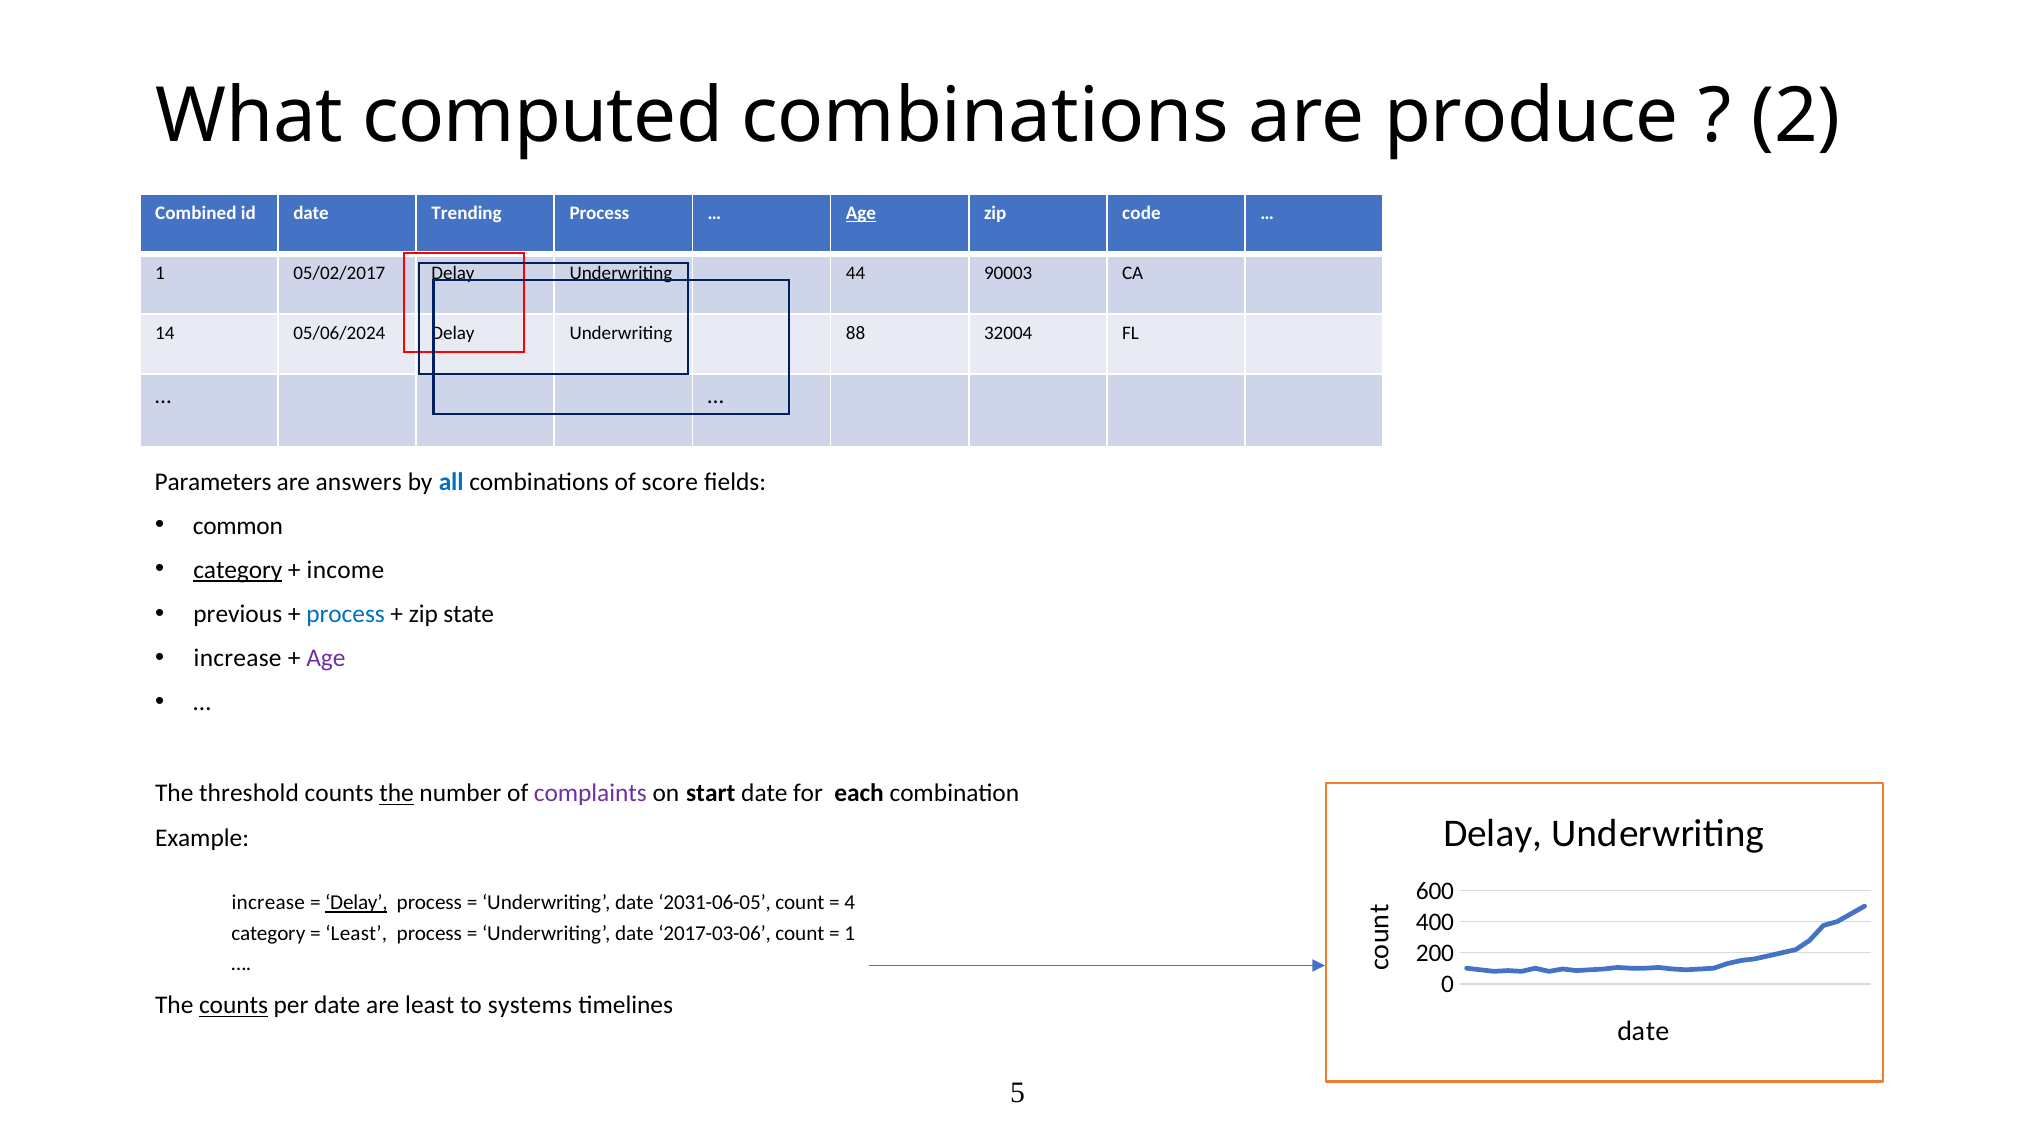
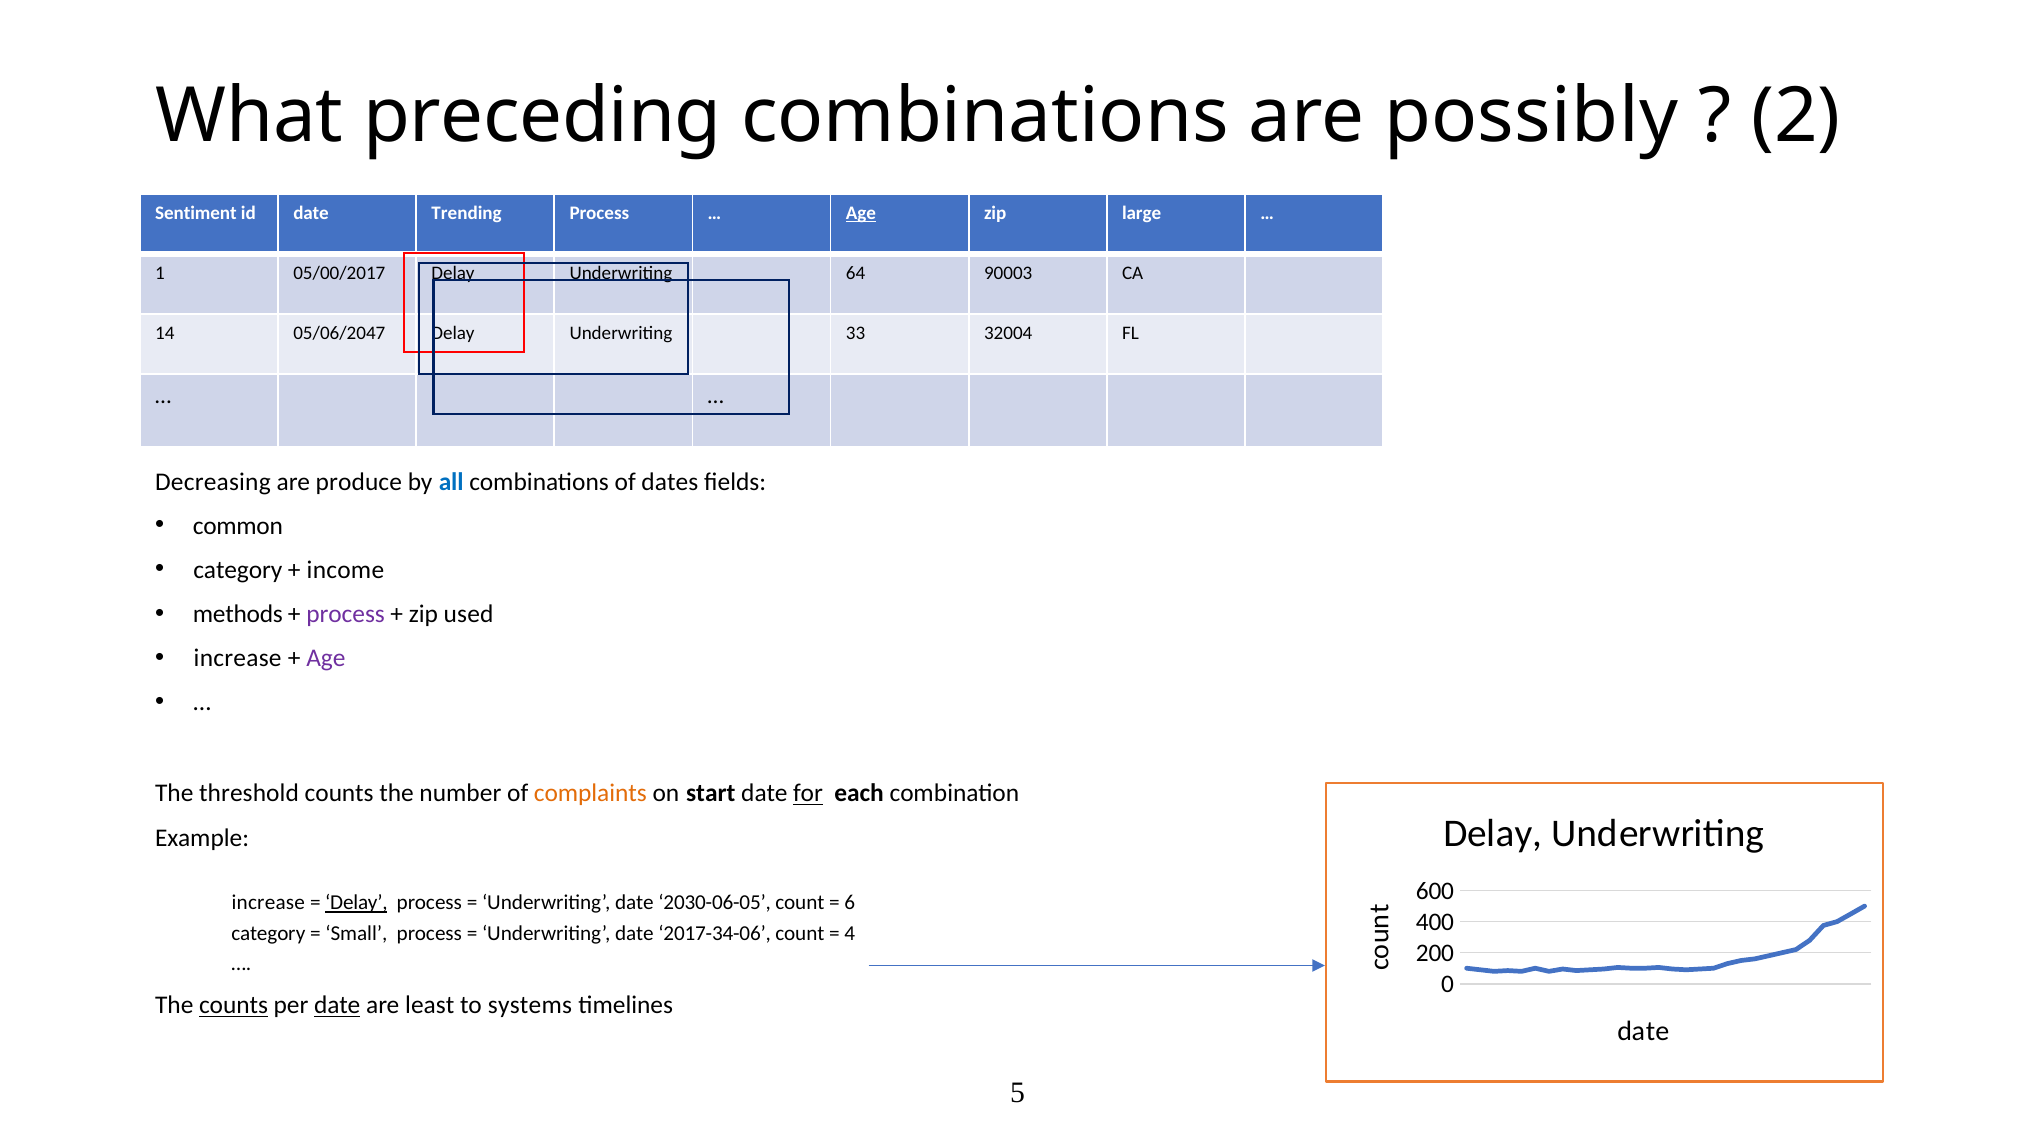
computed: computed -> preceding (543, 116)
produce: produce -> possibly (1531, 116)
Combined: Combined -> Sentiment (196, 214)
code: code -> large (1142, 214)
05/02/2017: 05/02/2017 -> 05/00/2017 (339, 274)
44: 44 -> 64 (856, 274)
05/06/2024: 05/06/2024 -> 05/06/2047 (339, 334)
88: 88 -> 33 (856, 334)
Parameters: Parameters -> Decreasing (213, 482)
answers: answers -> produce (359, 482)
score: score -> dates (670, 482)
category underline: present -> none (238, 570)
previous: previous -> methods (238, 615)
process colour: blue -> purple (346, 615)
state: state -> used (469, 615)
the underline: present -> none (397, 794)
complaints colour: purple -> orange (590, 794)
for underline: none -> present (808, 794)
2031-06-05: 2031-06-05 -> 2030-06-05 (715, 903)
4: 4 -> 6 (850, 903)
Least: Least -> Small (356, 934)
2017-03-06: 2017-03-06 -> 2017-34-06 (715, 934)
1: 1 -> 4 (850, 934)
date underline: none -> present (337, 1006)
